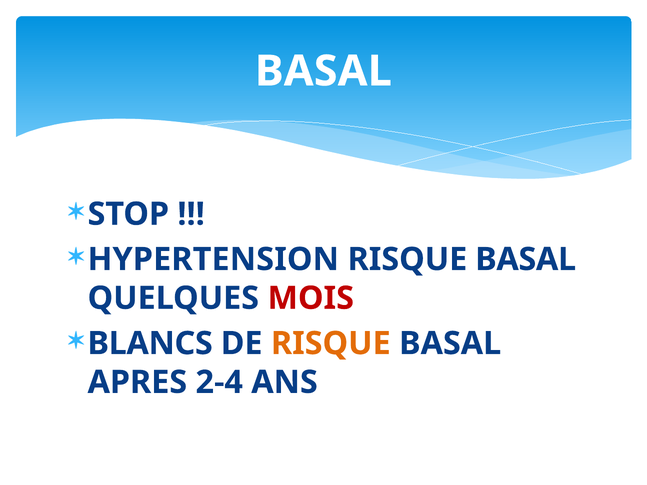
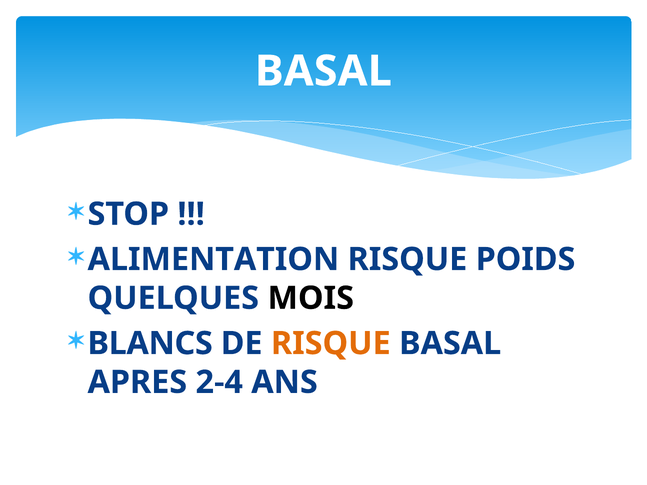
HYPERTENSION: HYPERTENSION -> ALIMENTATION (213, 260)
BASAL: BASAL -> POIDS (526, 260)
MOIS colour: red -> black (311, 298)
